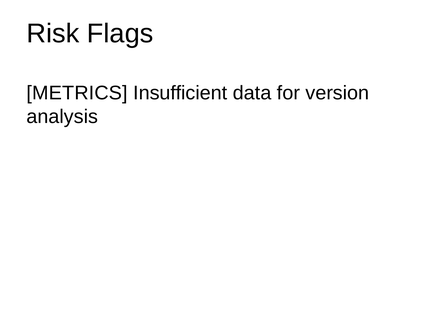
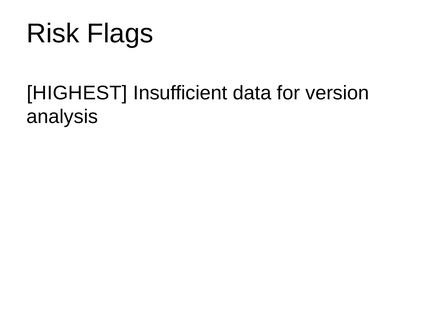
METRICS: METRICS -> HIGHEST (77, 93)
